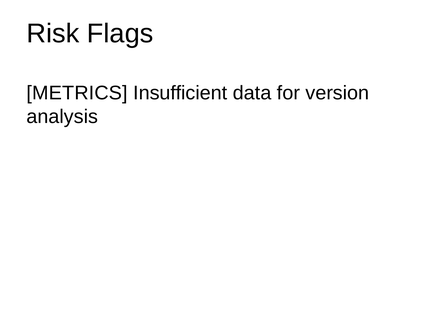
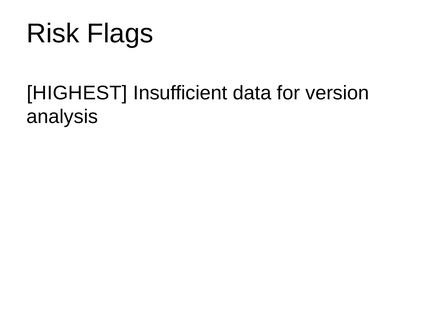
METRICS: METRICS -> HIGHEST (77, 93)
